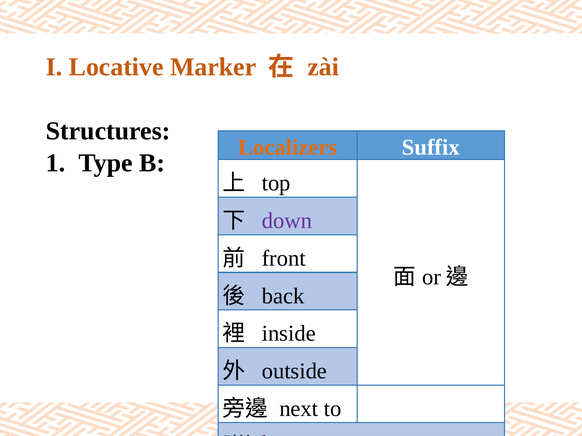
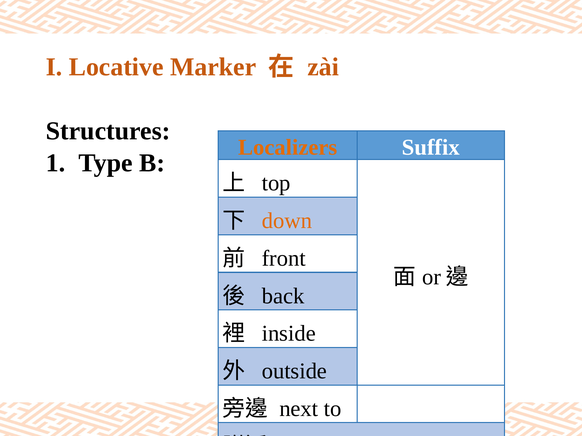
down colour: purple -> orange (287, 221)
